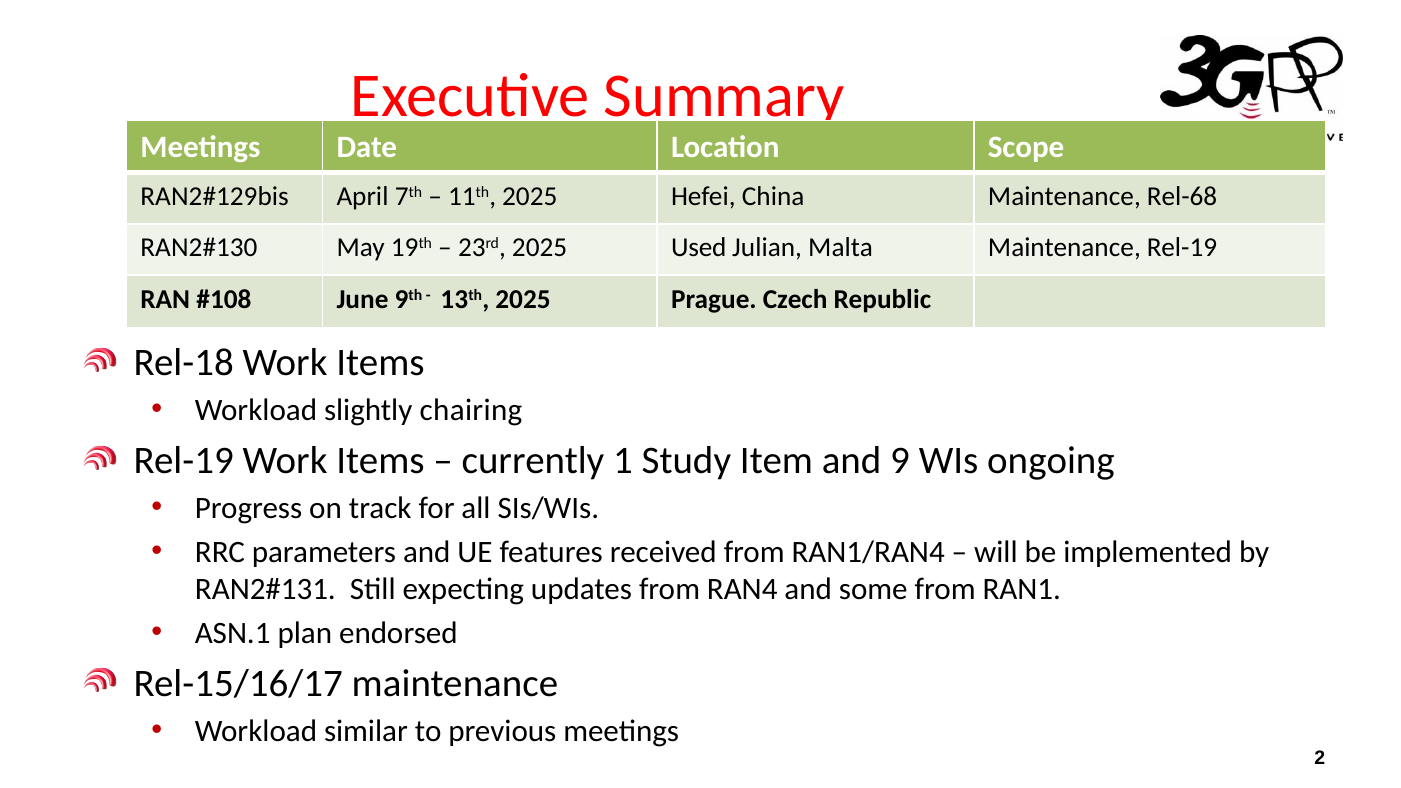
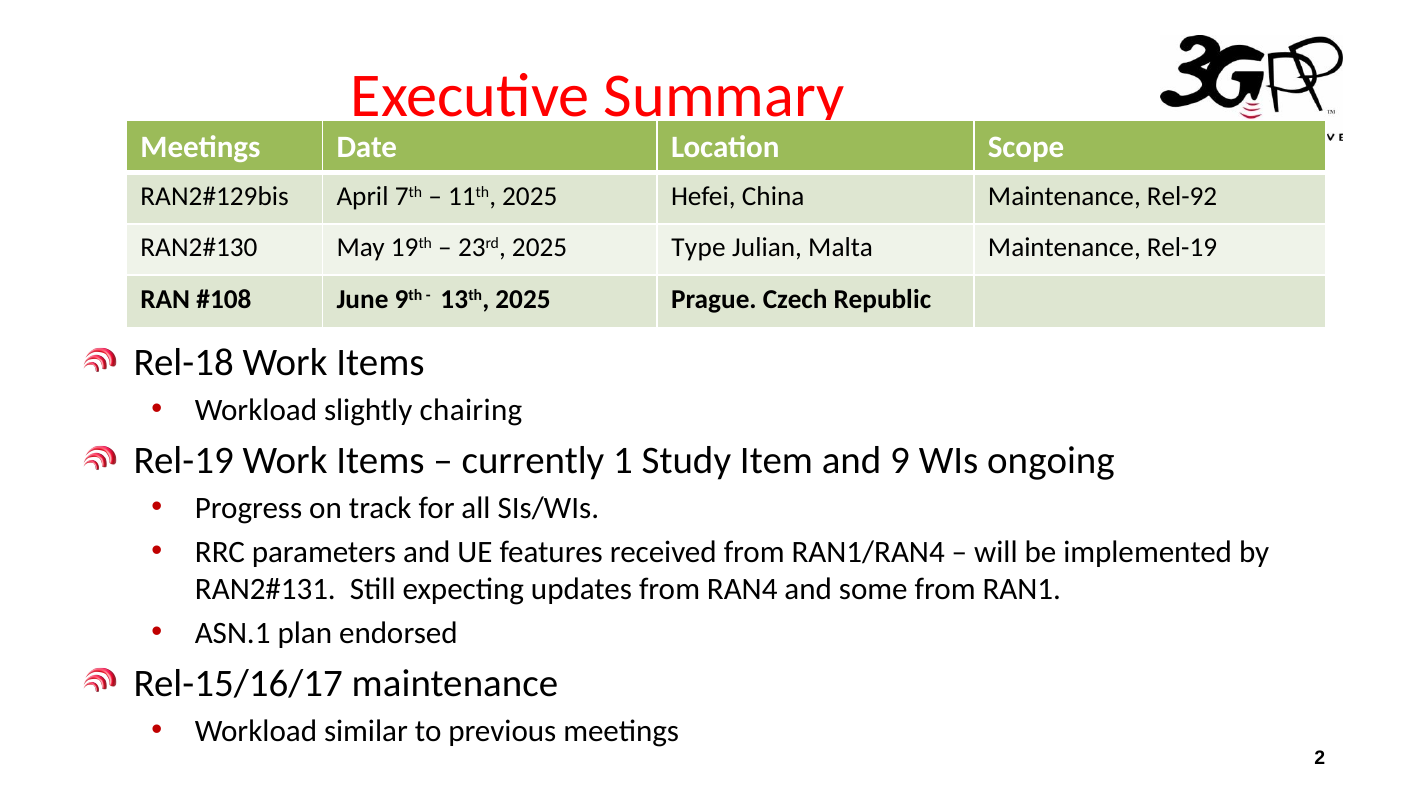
Rel-68: Rel-68 -> Rel-92 (1182, 196)
Used: Used -> Type (698, 248)
